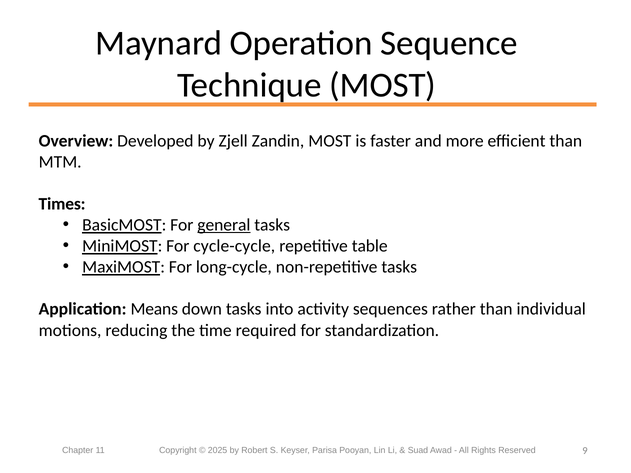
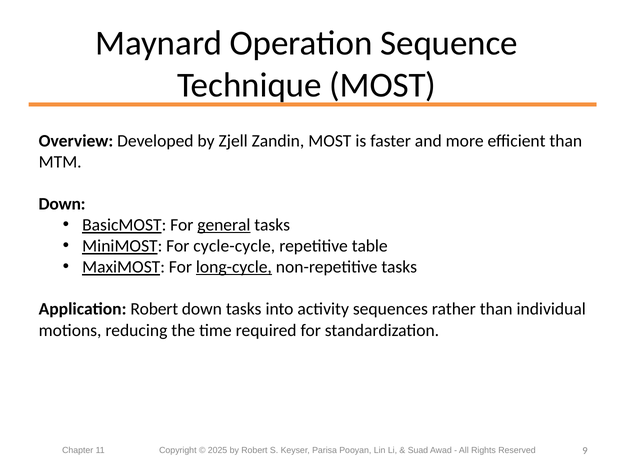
Times: Times -> Down (62, 204)
long-cycle underline: none -> present (234, 267)
Application Means: Means -> Robert (154, 309)
